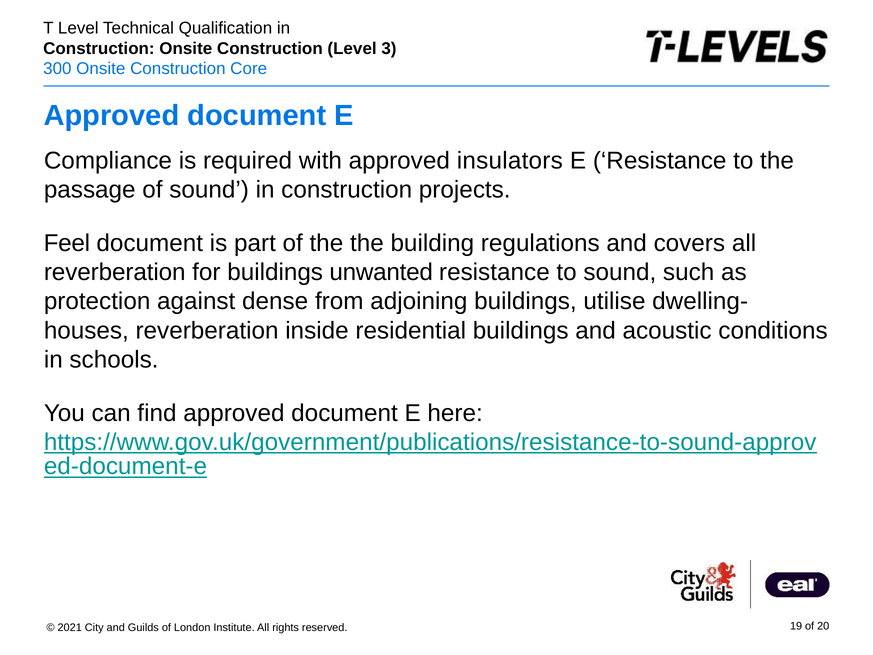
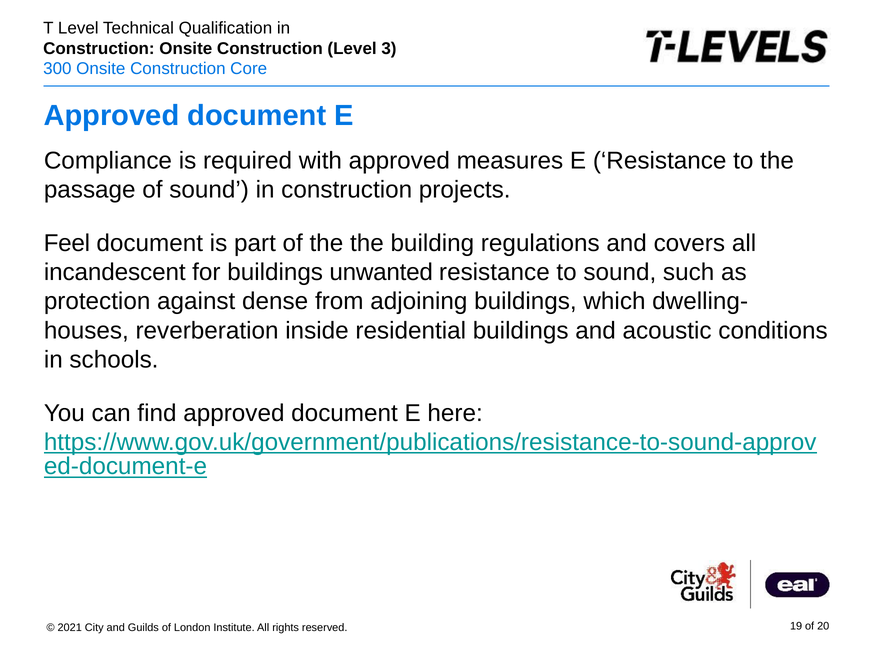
insulators: insulators -> measures (510, 161)
reverberation: reverberation -> incandescent (115, 272)
utilise: utilise -> which (614, 301)
